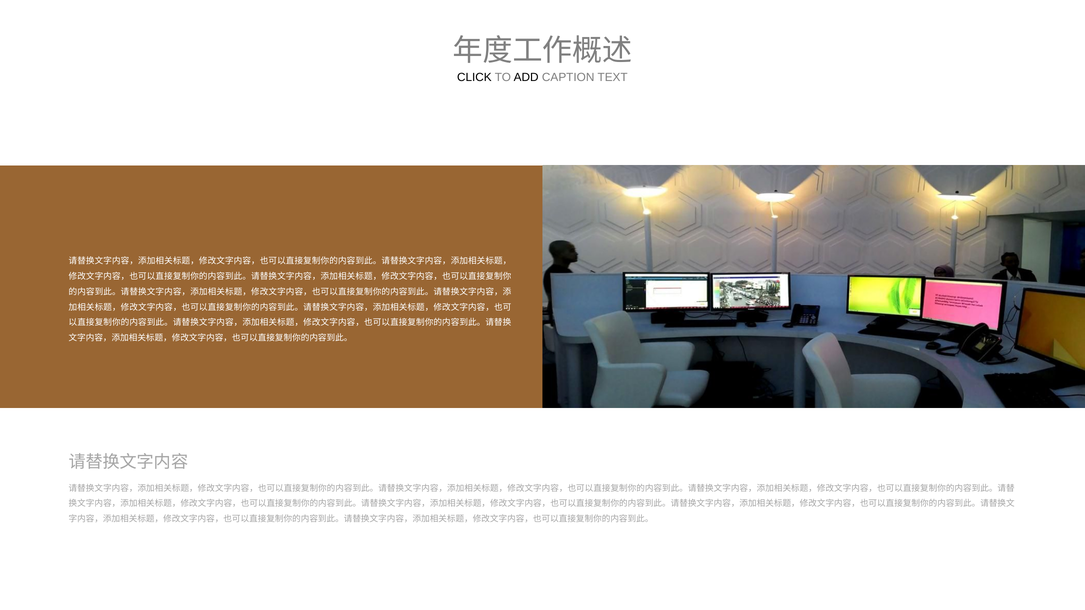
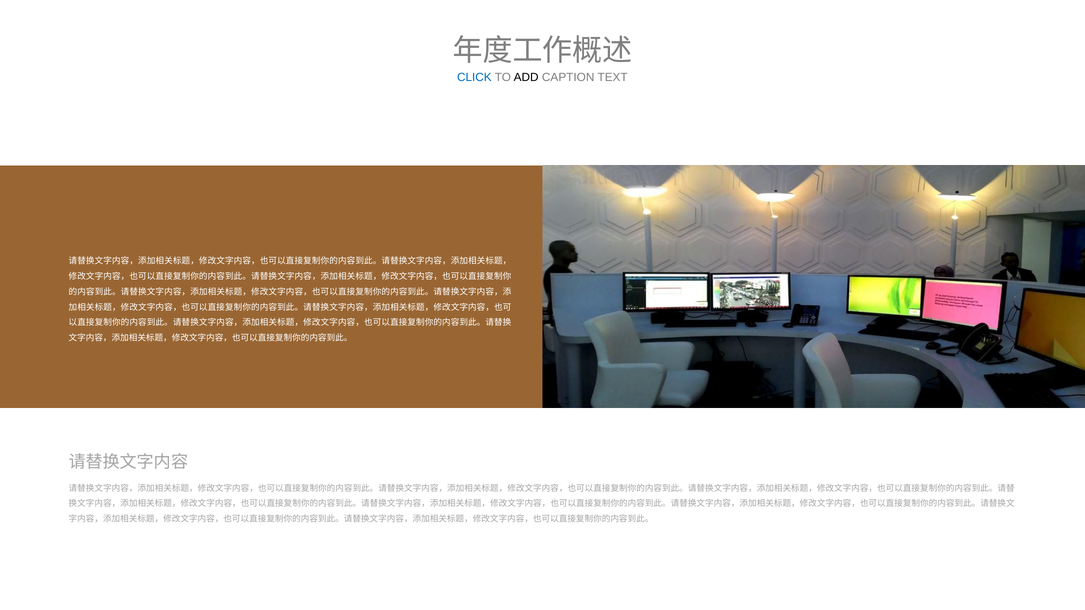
CLICK colour: black -> blue (474, 77)
